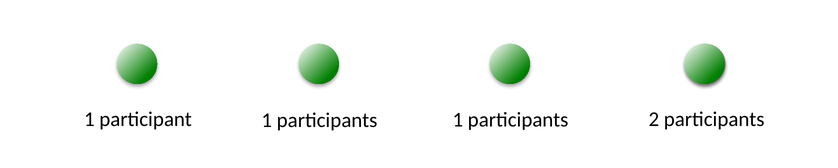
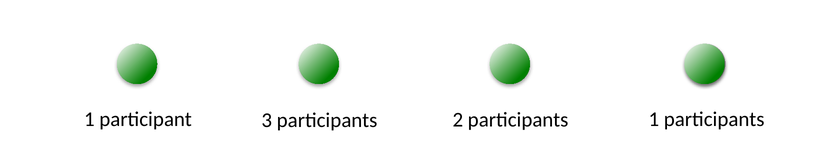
participant 1: 1 -> 3 (267, 120)
participants 1: 1 -> 2 (458, 120)
participants 2: 2 -> 1 (654, 119)
